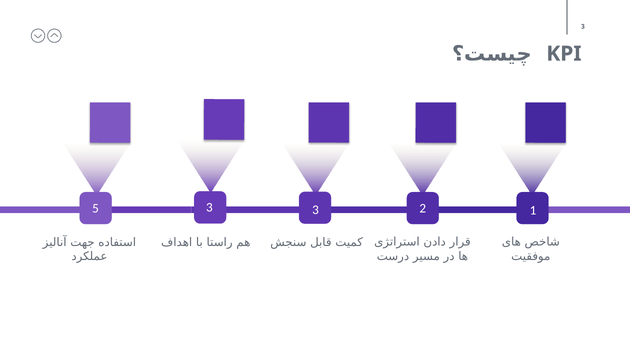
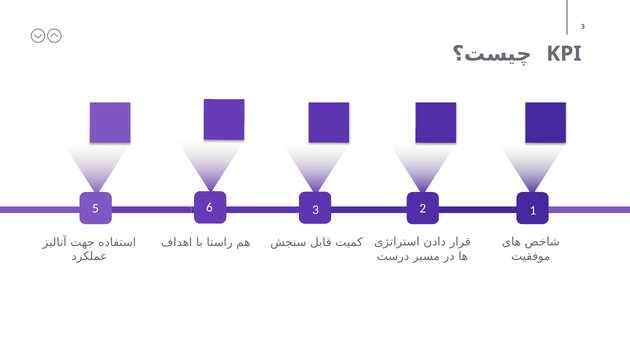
5 3: 3 -> 6 (209, 207)
